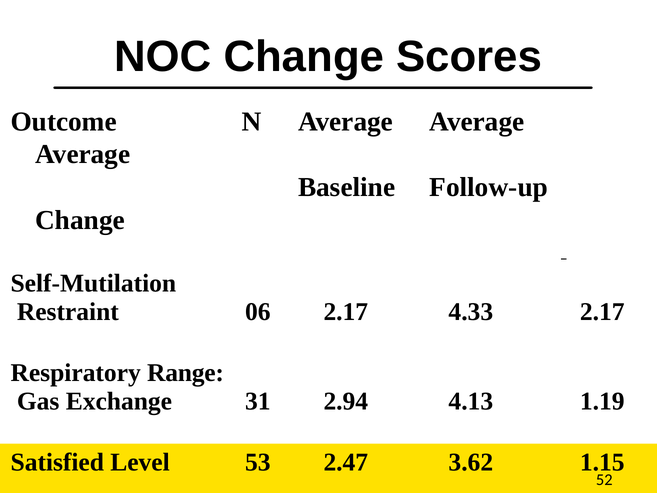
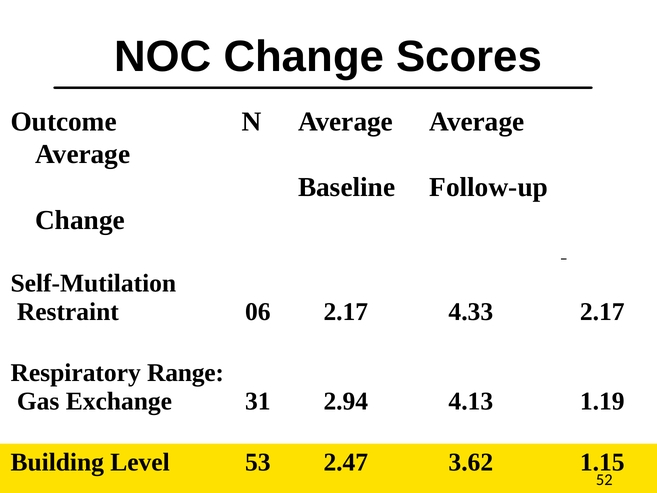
Satisfied: Satisfied -> Building (57, 462)
